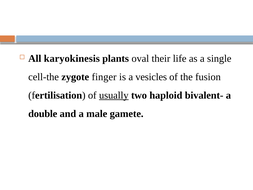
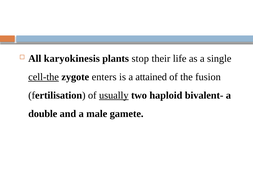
oval: oval -> stop (140, 58)
cell-the underline: none -> present (44, 77)
finger: finger -> enters (104, 77)
vesicles: vesicles -> attained (151, 77)
